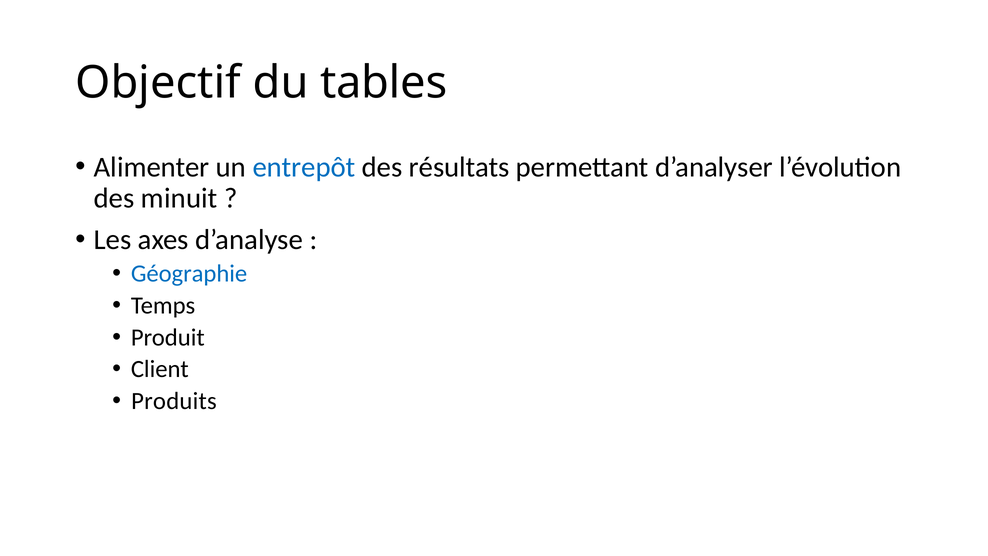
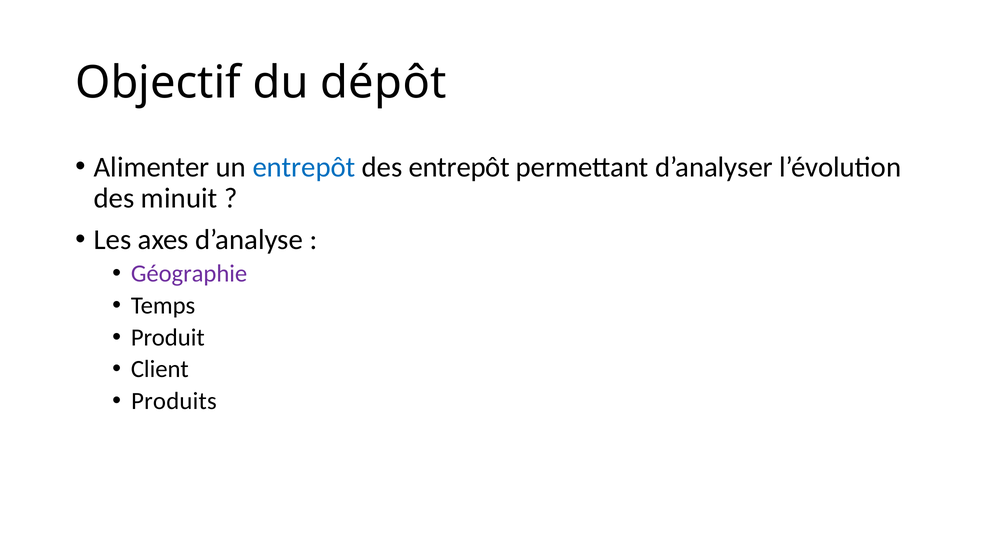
tables: tables -> dépôt (383, 83)
des résultats: résultats -> entrepôt (459, 167)
Géographie colour: blue -> purple (189, 274)
